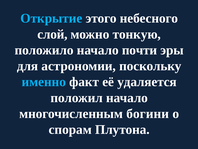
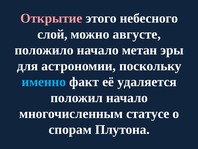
Открытие colour: light blue -> pink (51, 18)
тонкую: тонкую -> августе (137, 34)
почти: почти -> метан (140, 50)
богини: богини -> статусе (148, 113)
